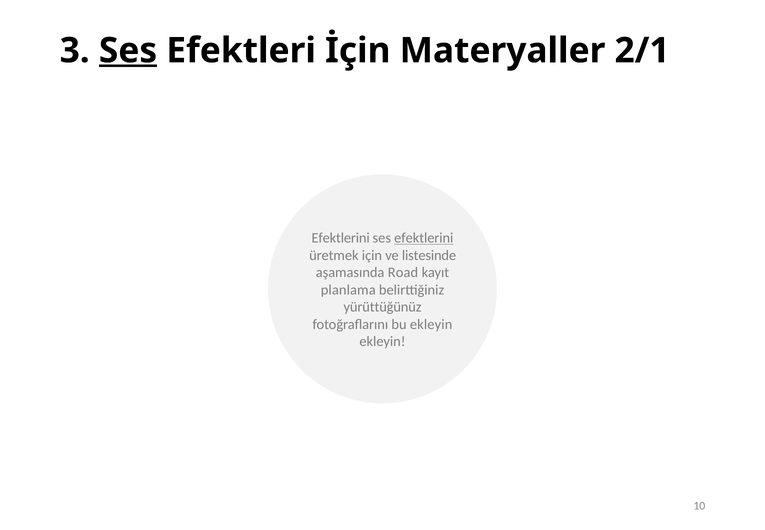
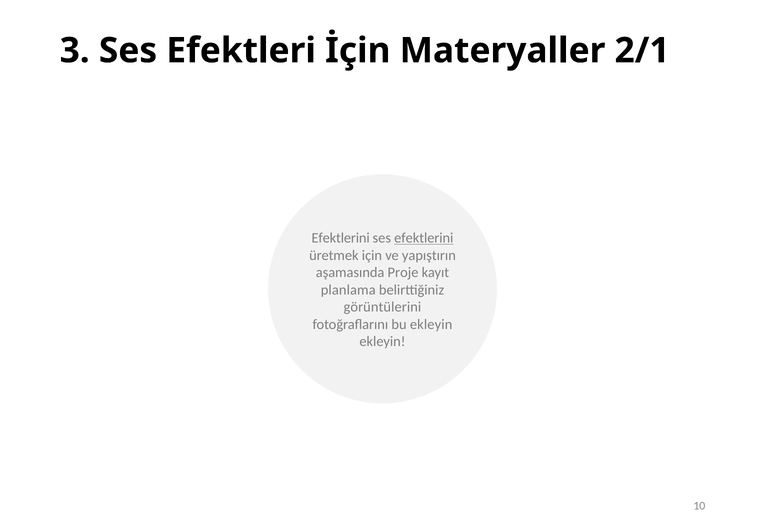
Ses underline: present -> none (128, 51)
listesinde: listesinde -> yapıştırın (429, 255)
Road: Road -> Proje (403, 272)
yürüttüğünüz: yürüttüğünüz -> görüntülerini (382, 307)
